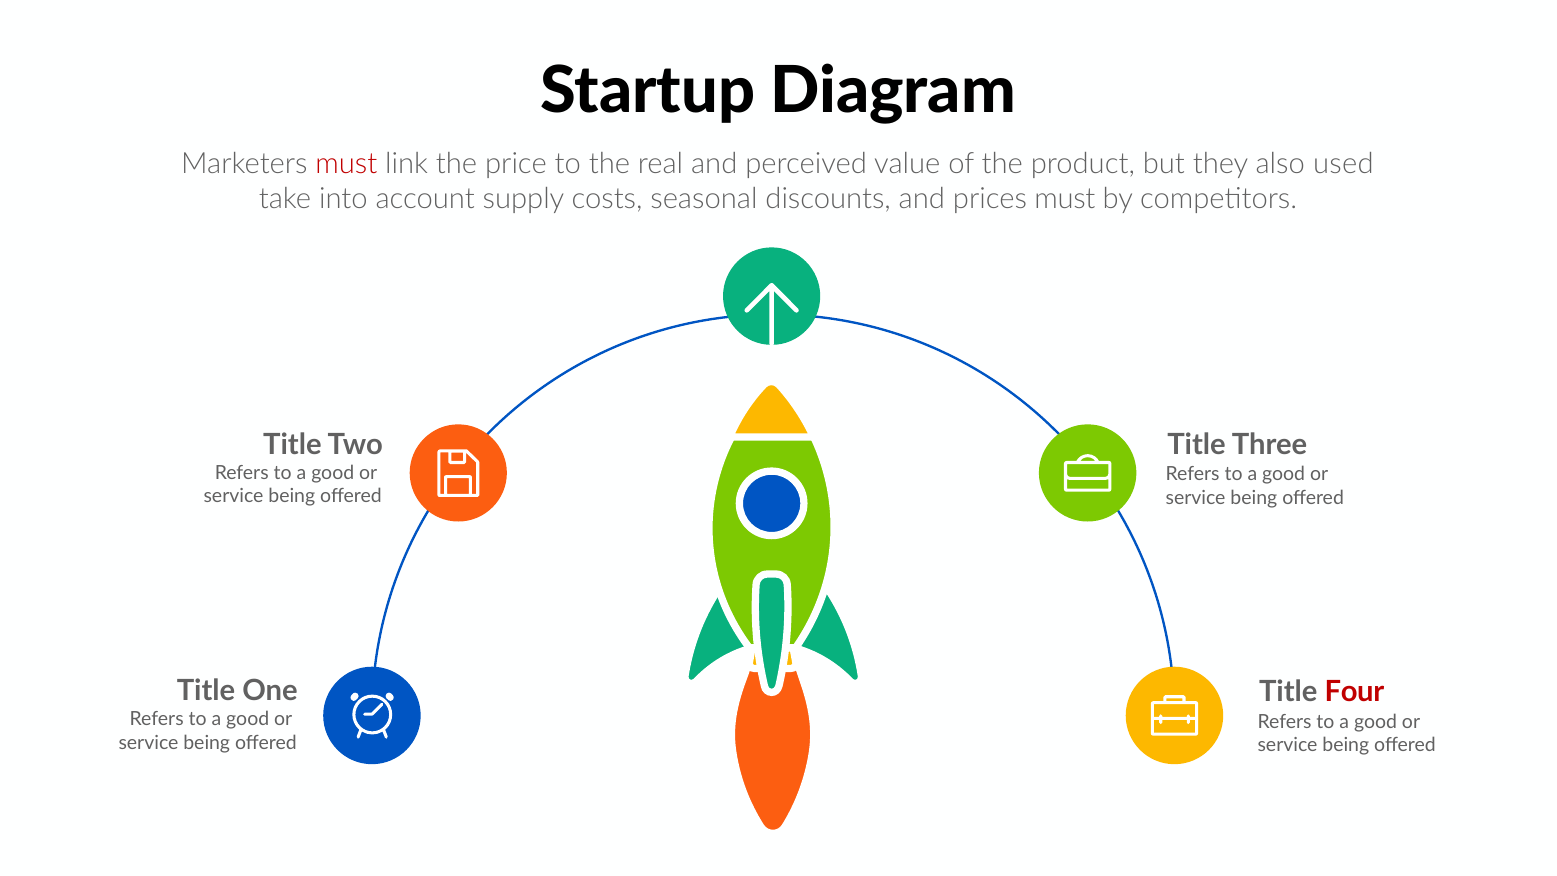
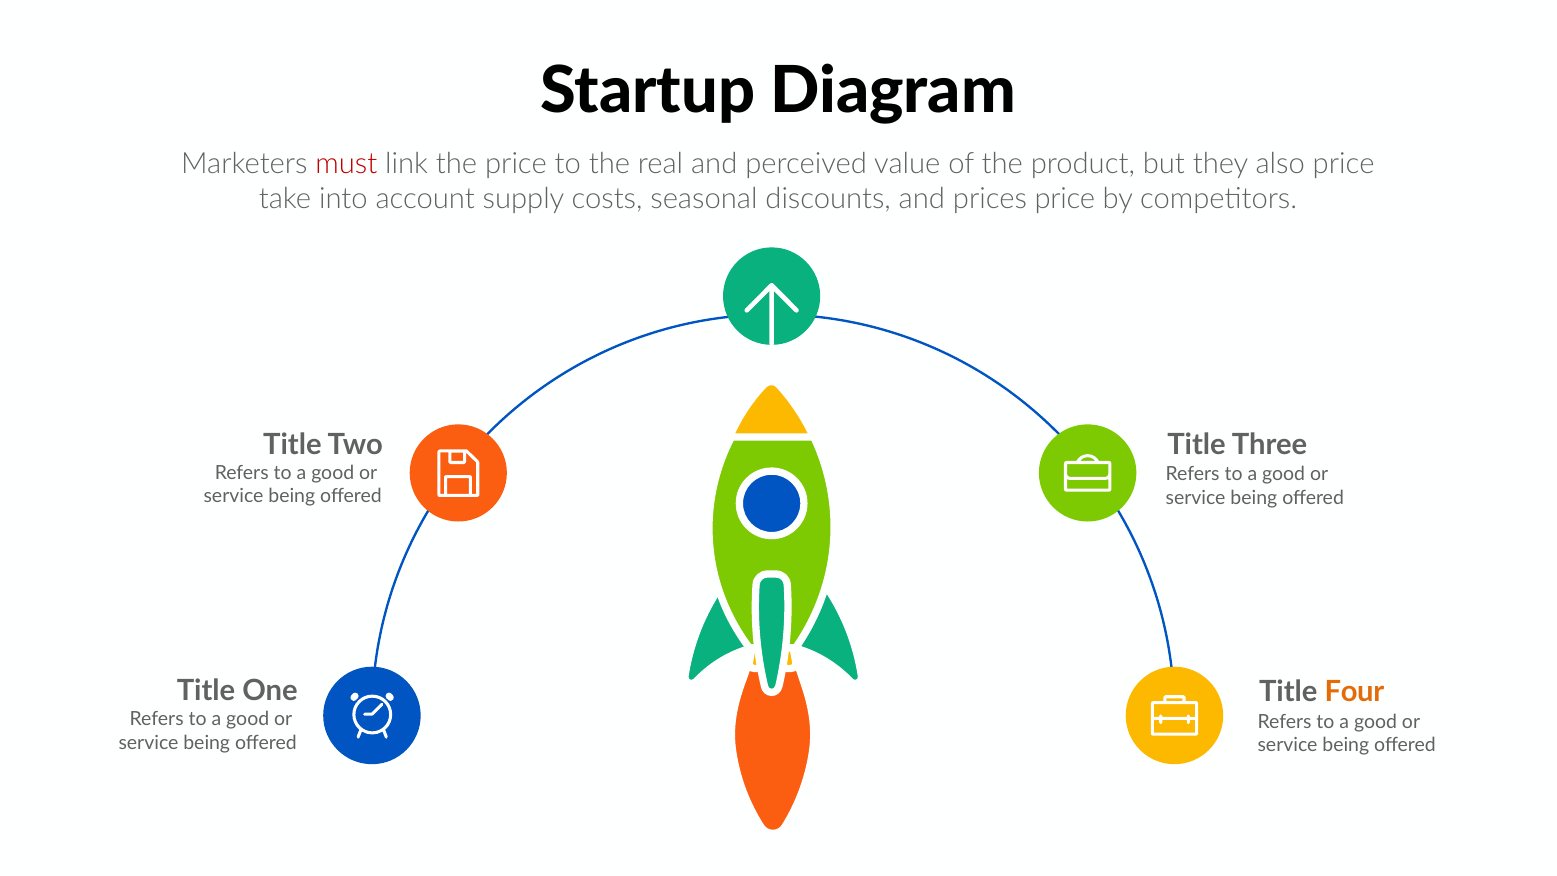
also used: used -> price (1344, 164)
prices must: must -> price (1065, 199)
Four colour: red -> orange (1354, 692)
